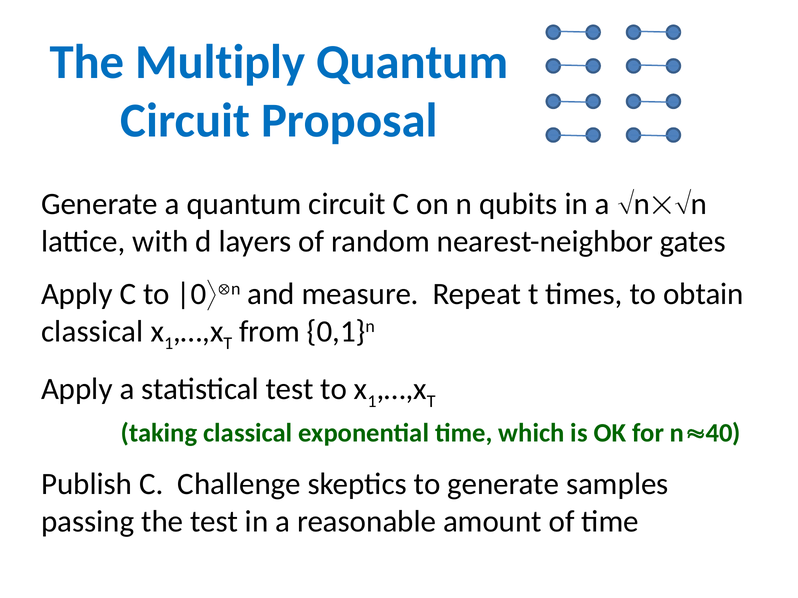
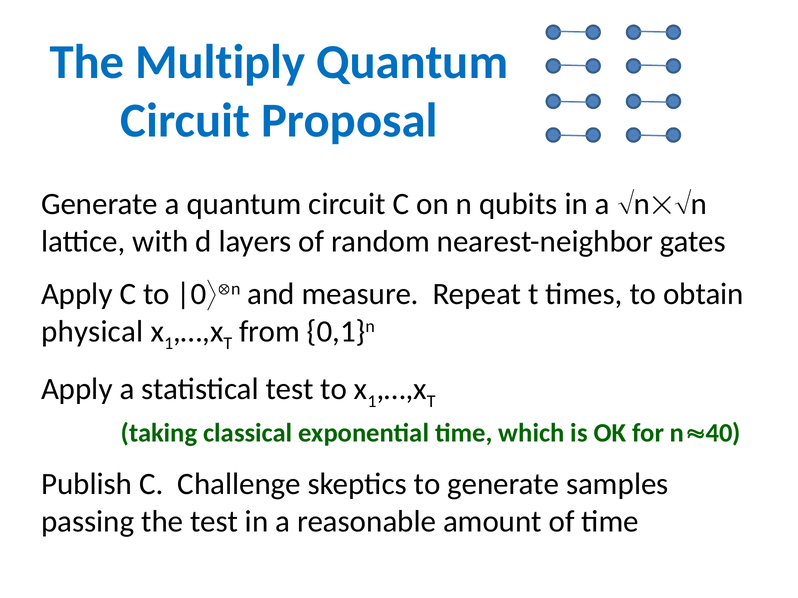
classical: classical -> physical (92, 332)
